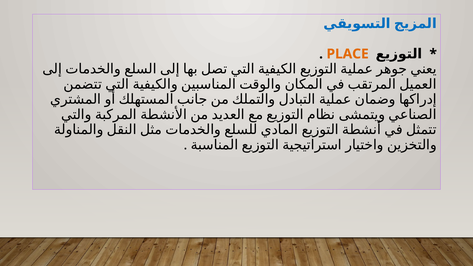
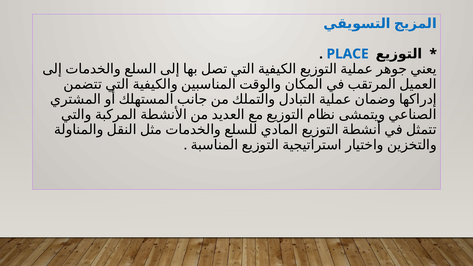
PLACE colour: orange -> blue (348, 54)
